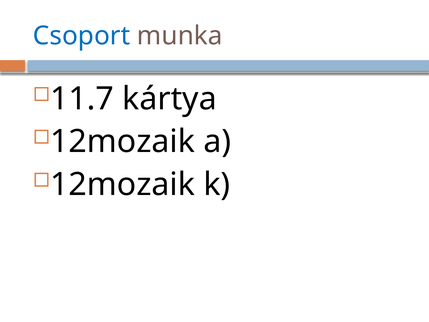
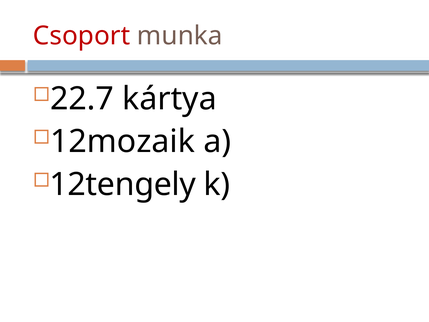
Csoport colour: blue -> red (82, 36)
11.7: 11.7 -> 22.7 (82, 99)
12mozaik: 12mozaik -> 12tengely (123, 184)
